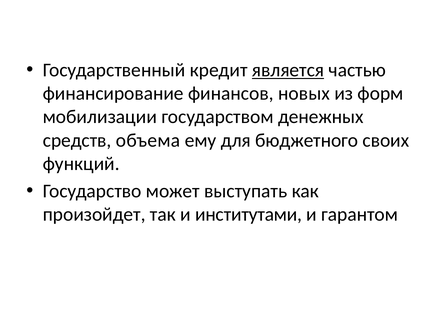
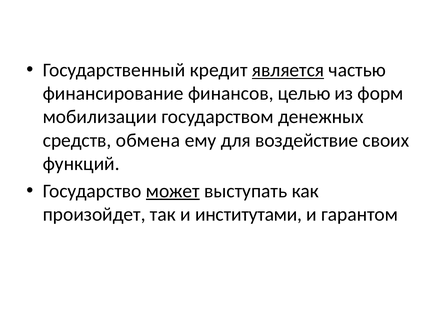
новых: новых -> целью (304, 94)
объема: объема -> обмена (148, 140)
бюджетного: бюджетного -> воздействие (307, 140)
может underline: none -> present (173, 191)
